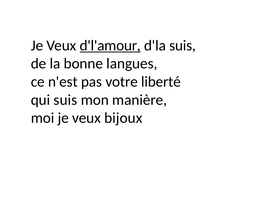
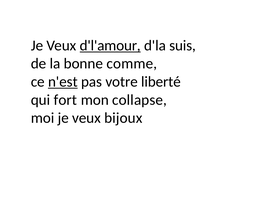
langues: langues -> comme (132, 64)
n'est underline: none -> present (63, 82)
qui suis: suis -> fort (65, 100)
manière: manière -> collapse (140, 100)
